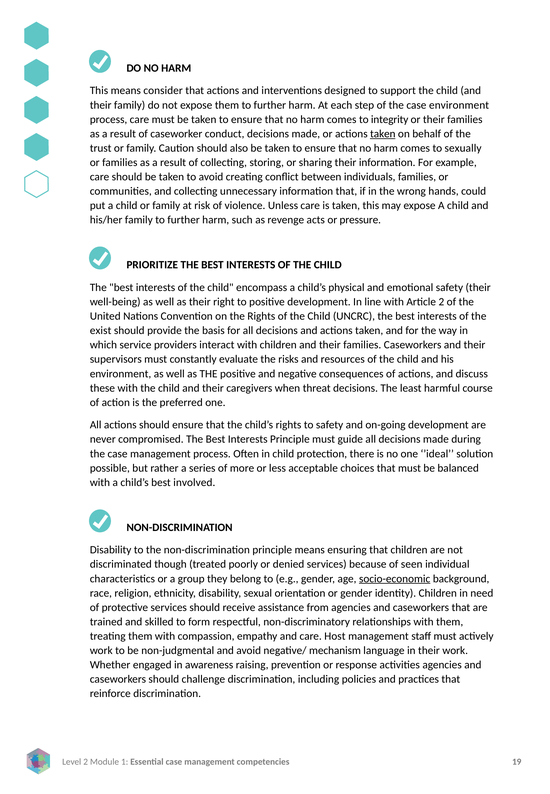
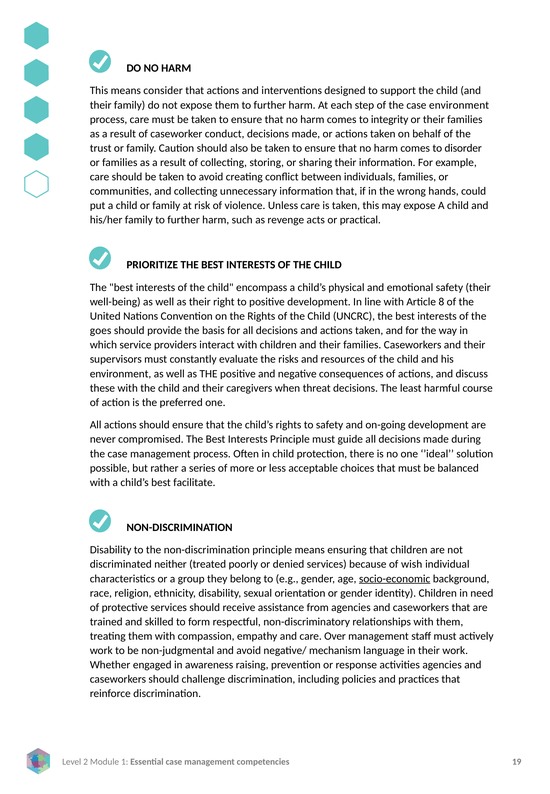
taken underline: present -> none (383, 134)
sexually: sexually -> disorder (463, 148)
pressure: pressure -> practical (360, 220)
Article 2: 2 -> 8 (441, 302)
exist: exist -> goes (101, 331)
involved: involved -> facilitate (194, 483)
though: though -> neither (171, 565)
seen: seen -> wish (412, 565)
Host: Host -> Over (335, 636)
